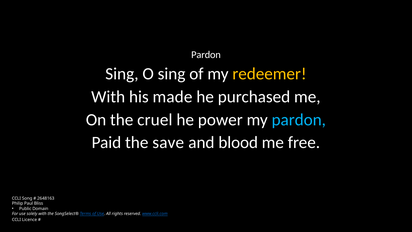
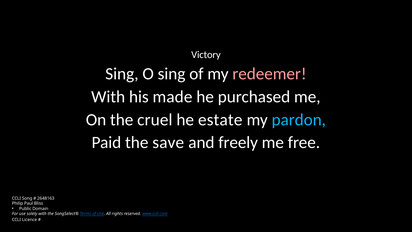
Pardon: Pardon -> Victory (206, 55)
redeemer colour: yellow -> pink (269, 74)
power: power -> estate (220, 120)
blood: blood -> freely (238, 142)
